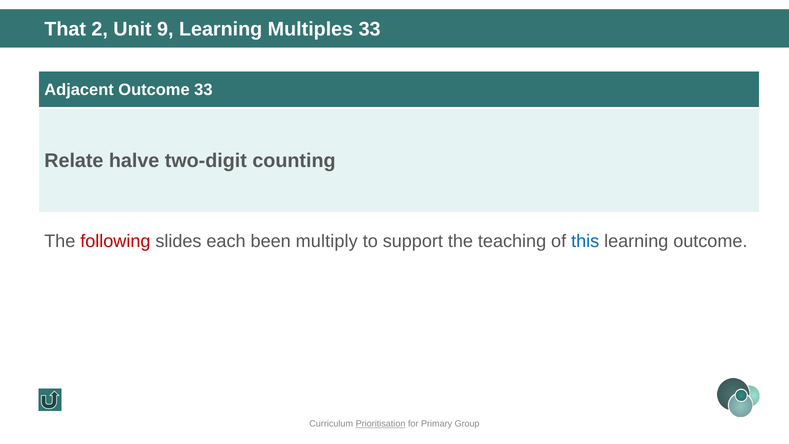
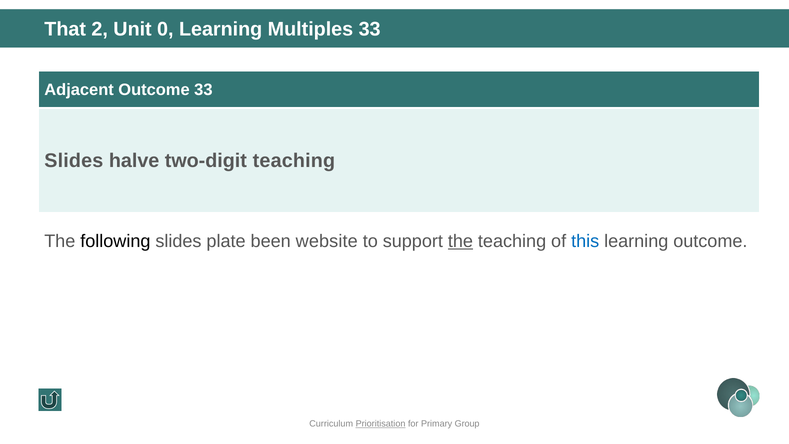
9: 9 -> 0 (165, 29)
Relate: Relate -> Slides (74, 160)
two-digit counting: counting -> teaching (294, 160)
following colour: red -> black (115, 241)
each: each -> plate (226, 241)
multiply: multiply -> website (327, 241)
the underline: none -> present (460, 241)
